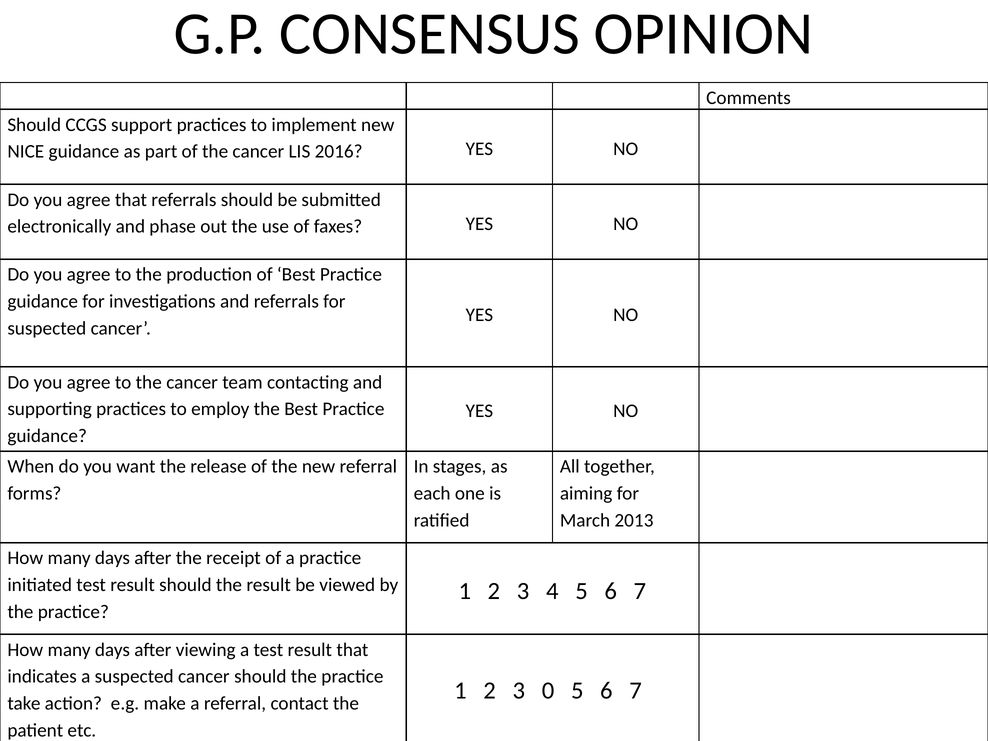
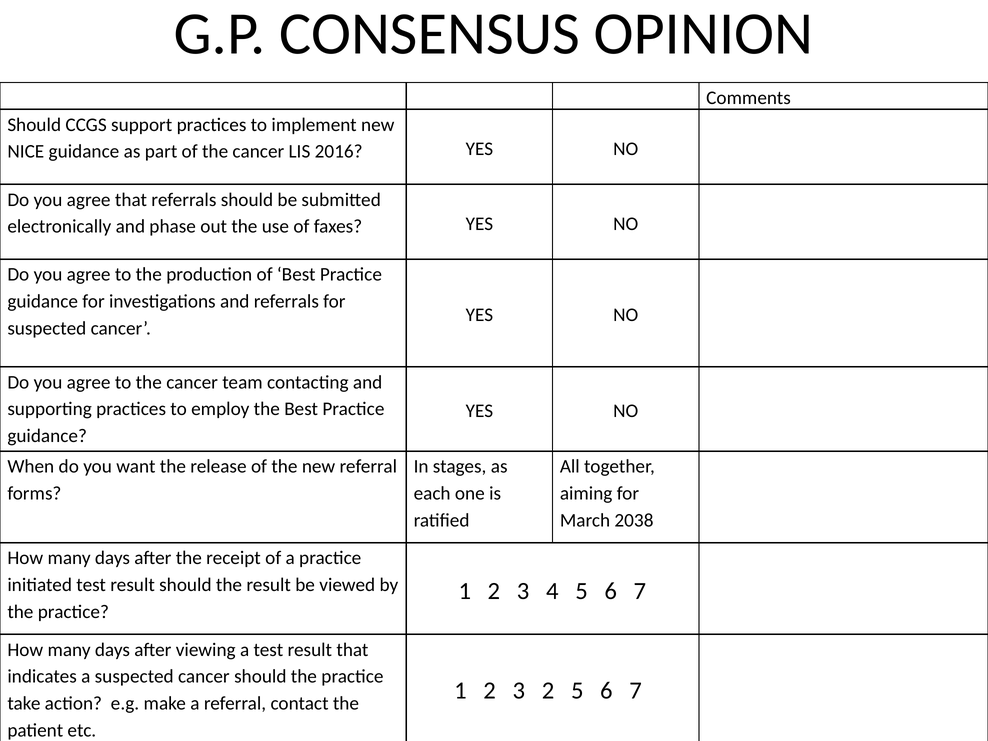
2013: 2013 -> 2038 (634, 520)
3 0: 0 -> 2 (548, 691)
